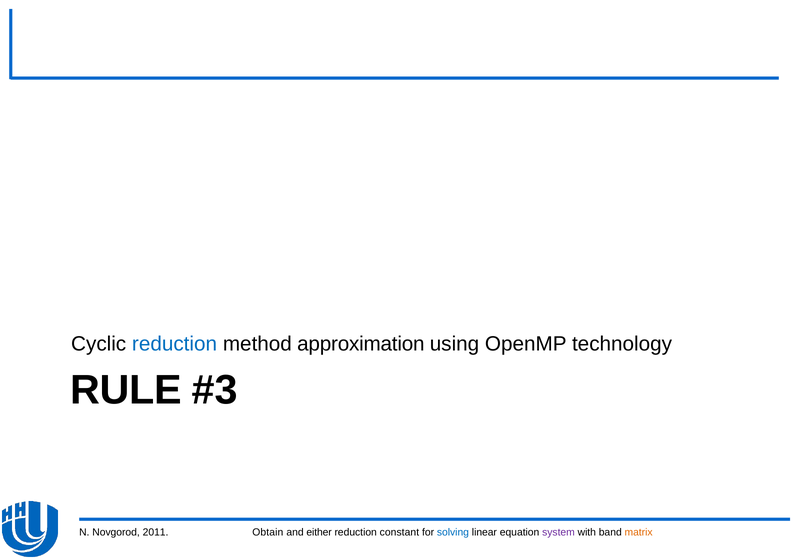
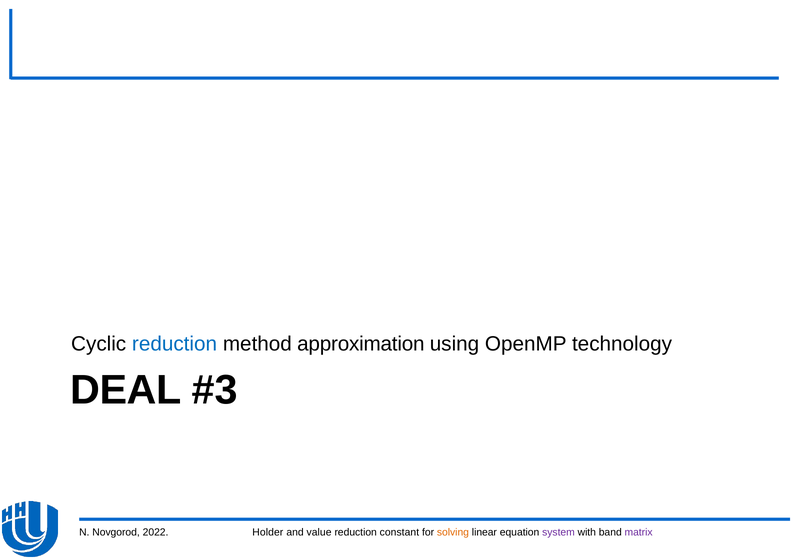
RULE: RULE -> DEAL (126, 390)
2011: 2011 -> 2022 (156, 532)
Obtain: Obtain -> Holder (268, 532)
either: either -> value (319, 532)
solving colour: blue -> orange (453, 532)
matrix colour: orange -> purple (639, 532)
